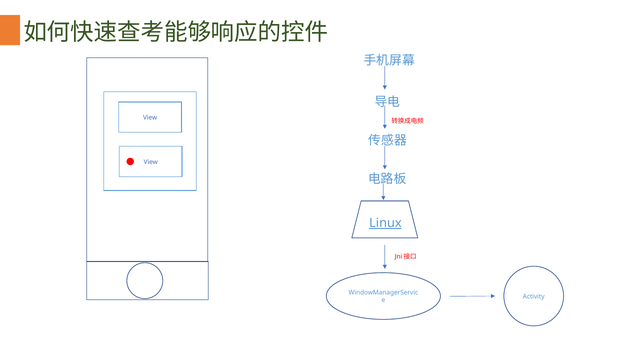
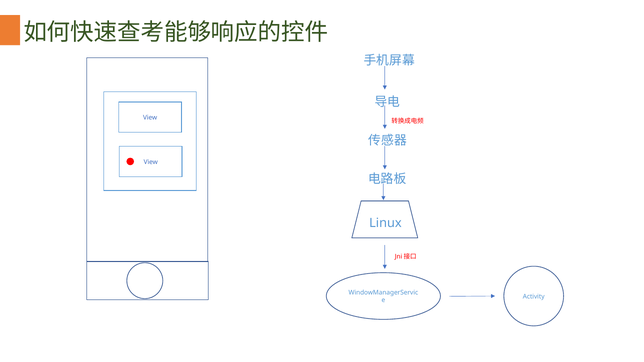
Linux underline: present -> none (385, 223)
